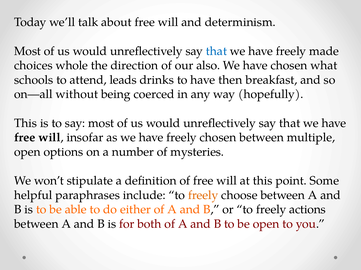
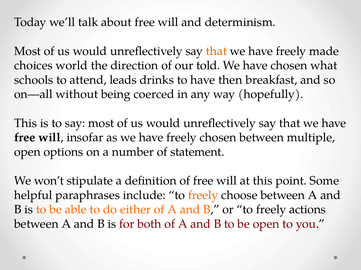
that colour: blue -> orange (216, 51)
whole: whole -> world (72, 66)
also: also -> told (208, 66)
mysteries: mysteries -> statement (197, 152)
